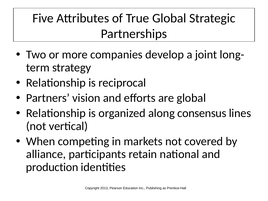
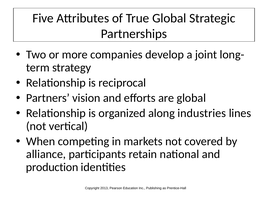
consensus: consensus -> industries (202, 113)
